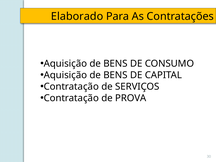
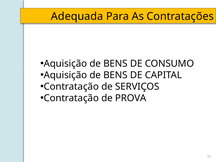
Elaborado: Elaborado -> Adequada (77, 16)
